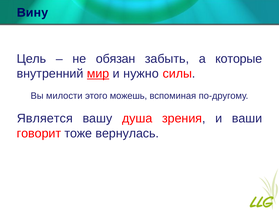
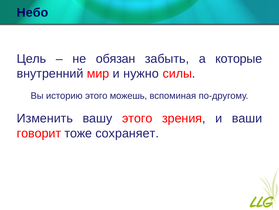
Вину: Вину -> Небо (32, 13)
мир underline: present -> none (98, 73)
милости: милости -> историю (64, 96)
Является: Является -> Изменить (45, 118)
вашу душа: душа -> этого (137, 118)
вернулась: вернулась -> сохраняет (127, 133)
